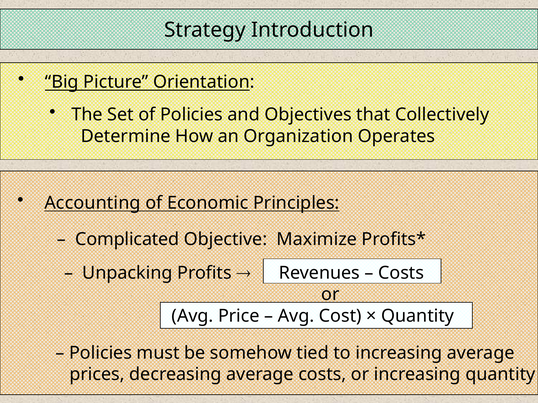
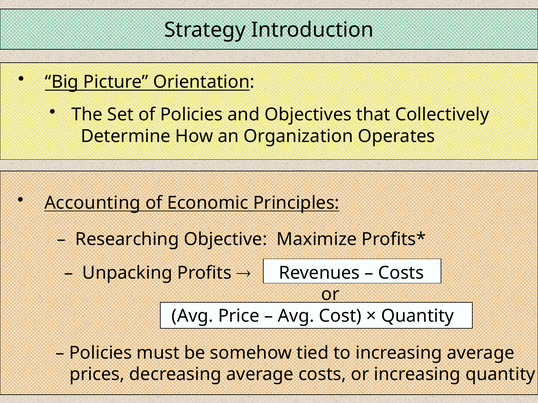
Complicated: Complicated -> Researching (127, 240)
